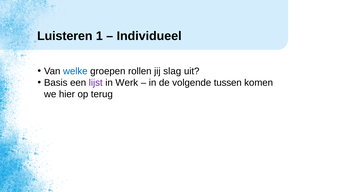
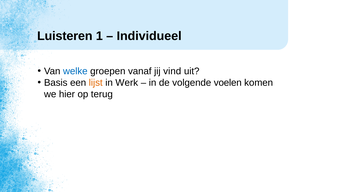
rollen: rollen -> vanaf (140, 71)
slag: slag -> vind (172, 71)
lijst colour: purple -> orange (96, 83)
tussen: tussen -> voelen (228, 83)
